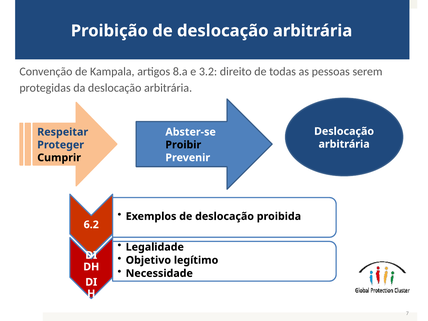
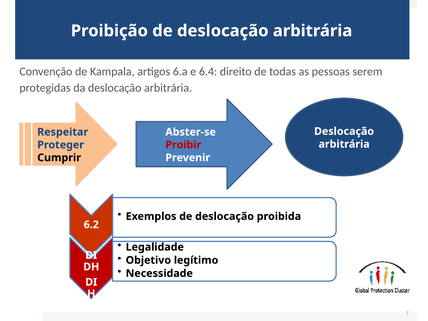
8.a: 8.a -> 6.a (180, 72)
3.2: 3.2 -> 6.4 (208, 72)
Proibir colour: black -> red (183, 145)
